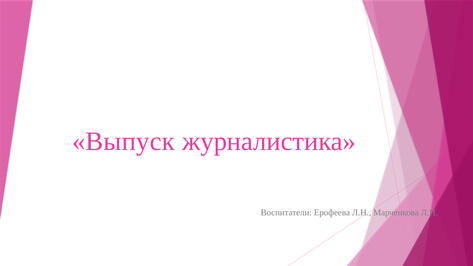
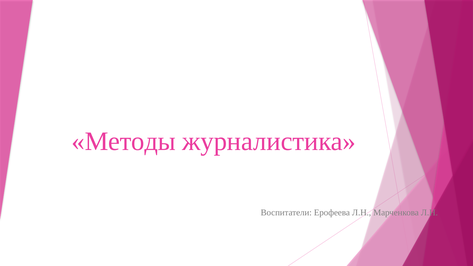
Выпуск: Выпуск -> Методы (124, 141)
